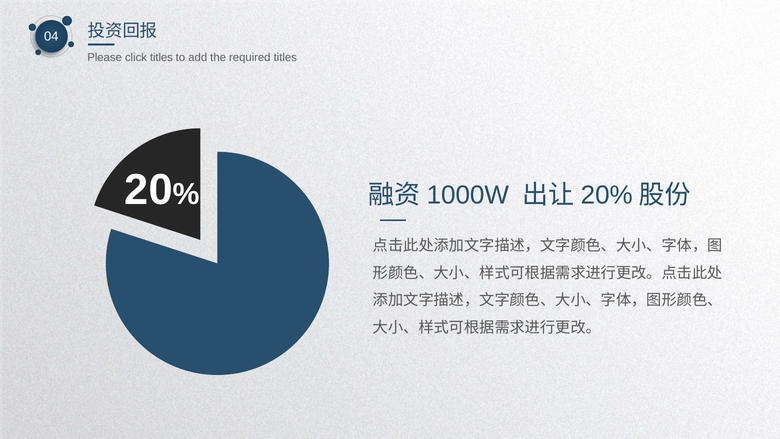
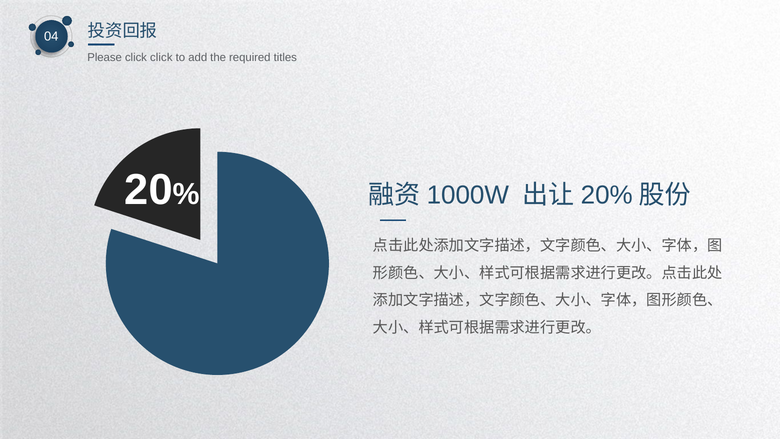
click titles: titles -> click (161, 58)
